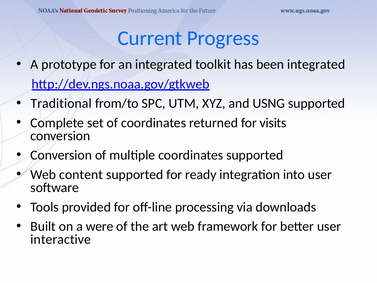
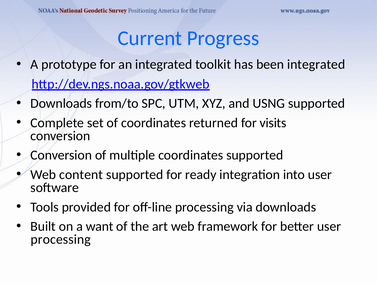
Traditional: Traditional -> Downloads (61, 103)
were: were -> want (100, 226)
interactive: interactive -> processing (61, 239)
